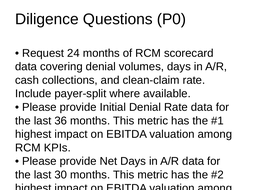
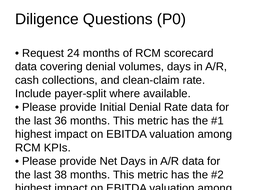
30: 30 -> 38 (61, 175)
